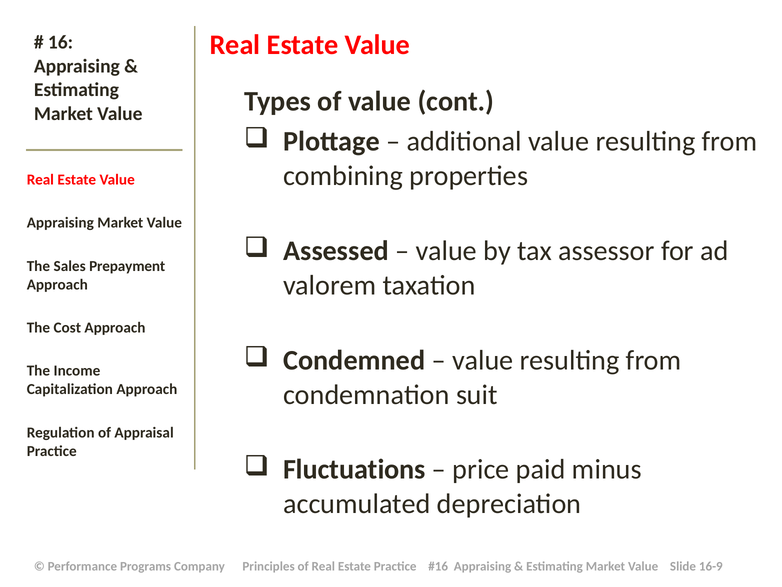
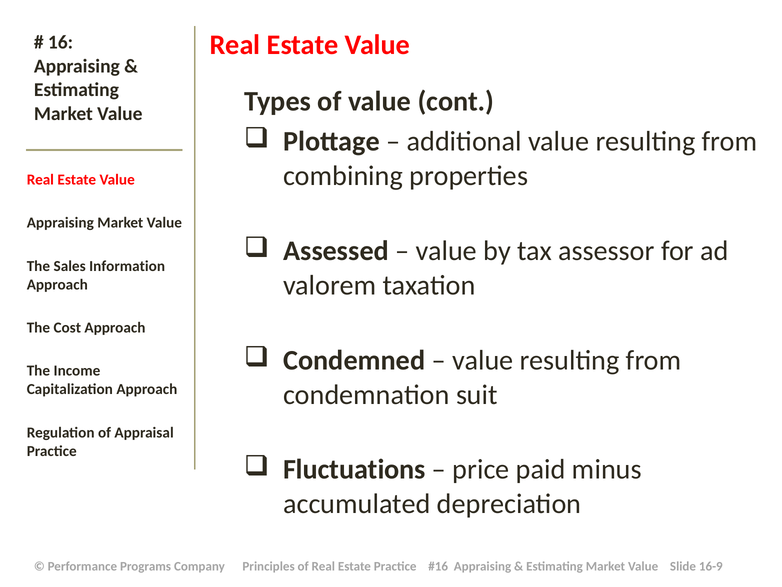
Prepayment: Prepayment -> Information (127, 266)
